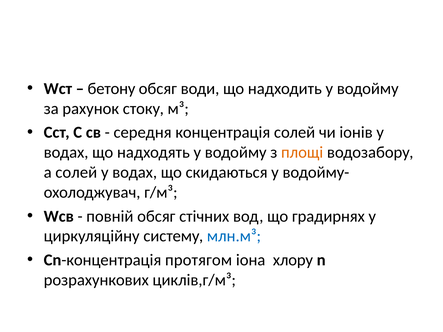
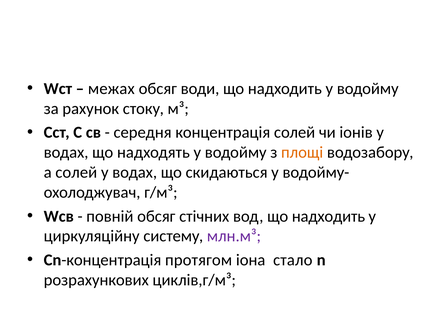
бетону: бетону -> межах (111, 89)
вод що градирнях: градирнях -> надходить (328, 216)
млн.м³ colour: blue -> purple (234, 236)
хлору: хлору -> стало (293, 260)
